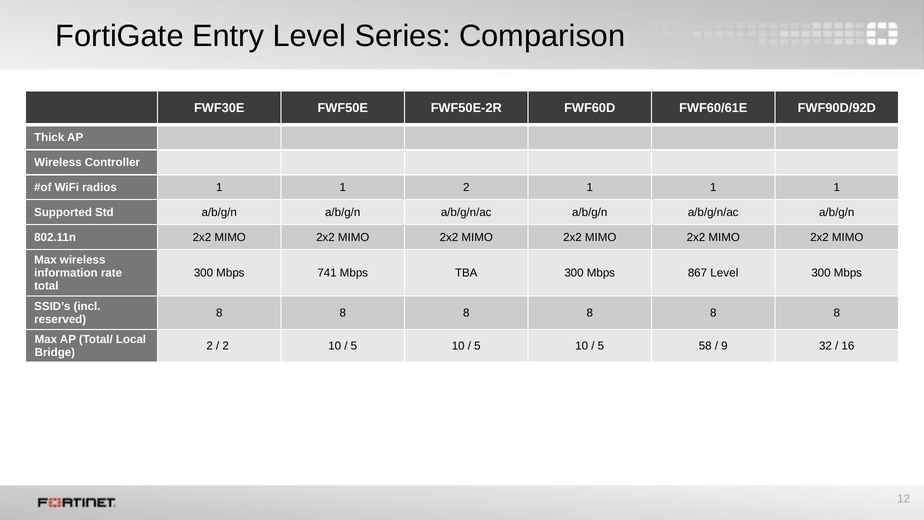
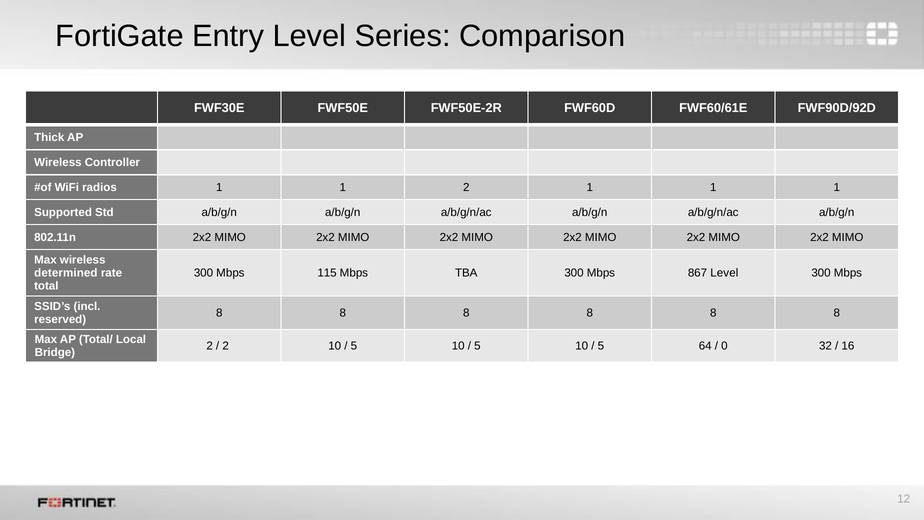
information: information -> determined (66, 273)
741: 741 -> 115 (327, 273)
58: 58 -> 64 (705, 346)
9: 9 -> 0 (724, 346)
